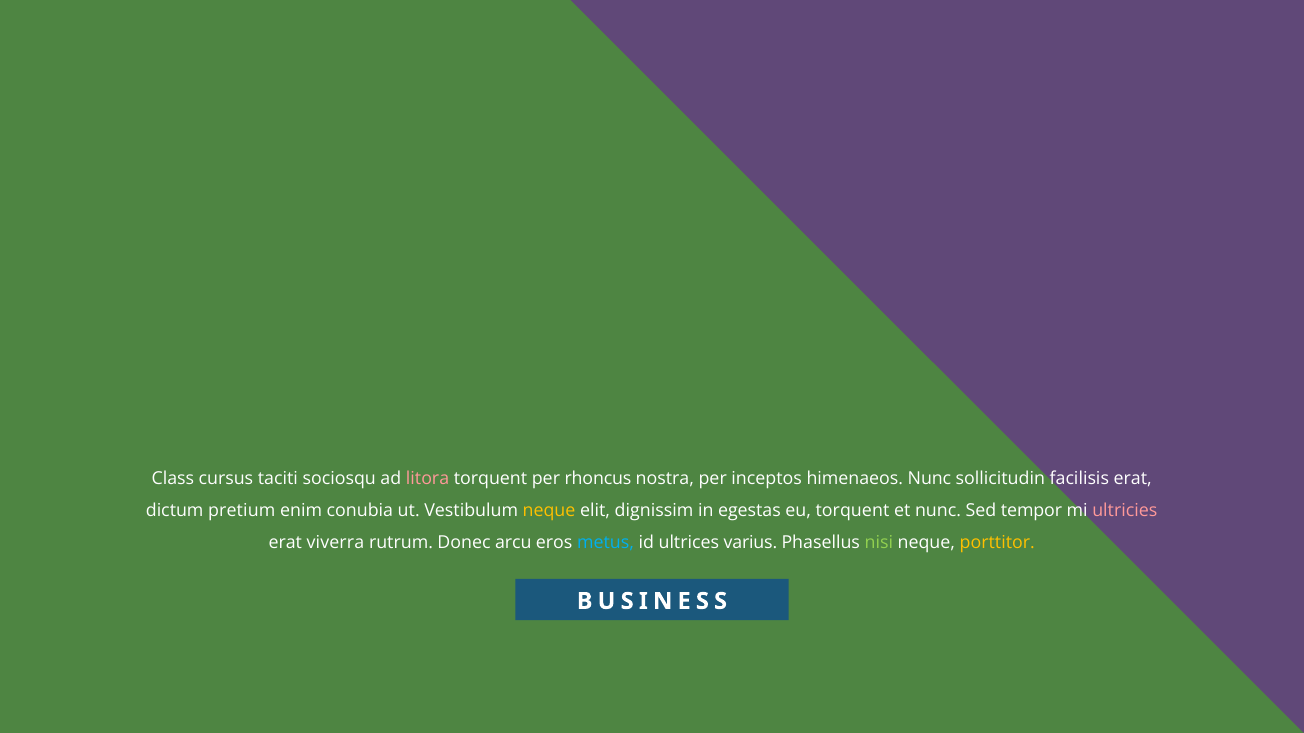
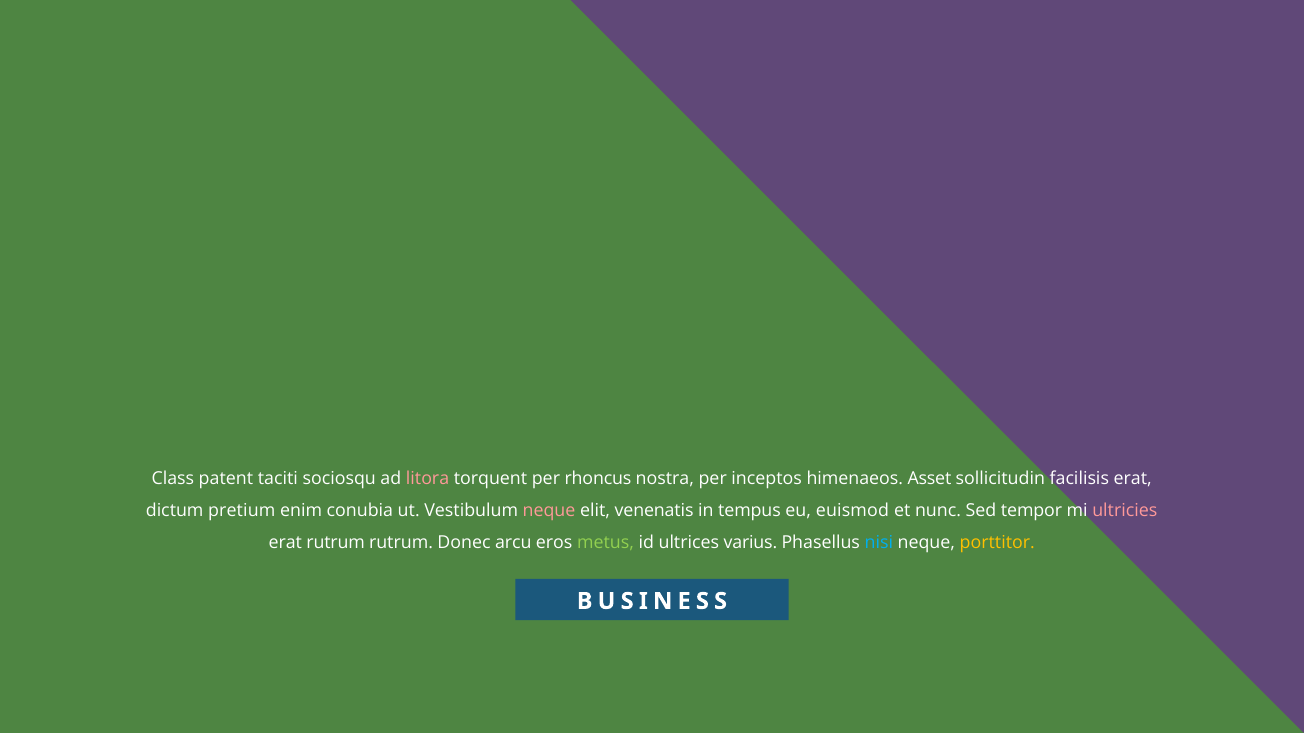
cursus: cursus -> patent (226, 479)
himenaeos Nunc: Nunc -> Asset (929, 479)
neque colour: yellow -> pink (549, 511)
dignissim: dignissim -> venenatis (654, 511)
egestas: egestas -> tempus (749, 511)
eu torquent: torquent -> euismod (852, 511)
erat viverra: viverra -> rutrum (336, 543)
metus colour: light blue -> light green (605, 543)
nisi colour: light green -> light blue (879, 543)
